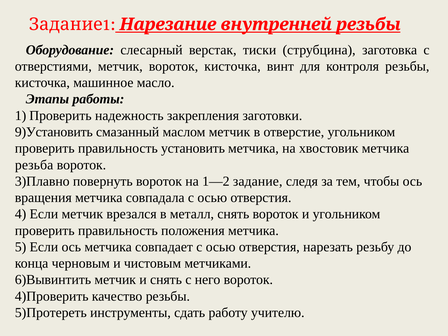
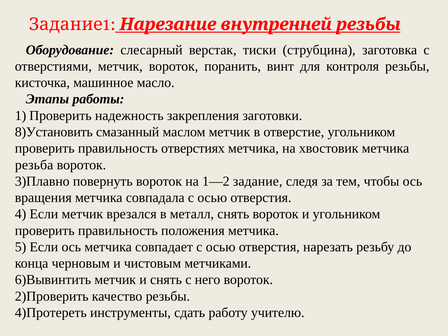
вороток кисточка: кисточка -> поранить (233, 66)
9)Установить: 9)Установить -> 8)Установить (54, 132)
установить: установить -> отверстиях (193, 148)
4)Проверить: 4)Проверить -> 2)Проверить (52, 296)
5)Протереть: 5)Протереть -> 4)Протереть (51, 313)
